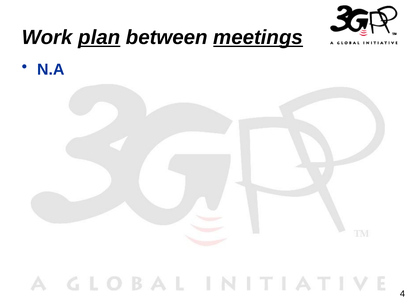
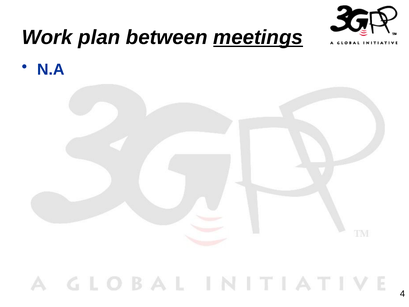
plan underline: present -> none (99, 37)
